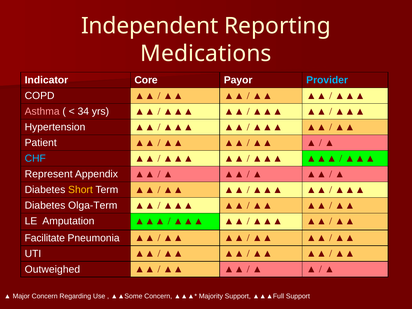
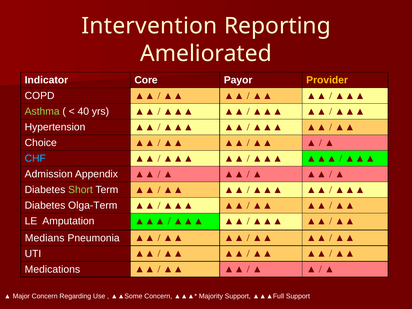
Independent: Independent -> Intervention (149, 26)
Medications: Medications -> Ameliorated (206, 53)
Provider colour: light blue -> yellow (327, 80)
Asthma colour: pink -> light green (42, 111)
34: 34 -> 40 (83, 111)
Patient: Patient -> Choice (41, 143)
Represent: Represent -> Admission (49, 174)
Short colour: yellow -> light green (80, 190)
Facilitate: Facilitate -> Medians (45, 238)
Outweighed: Outweighed -> Medications (52, 269)
